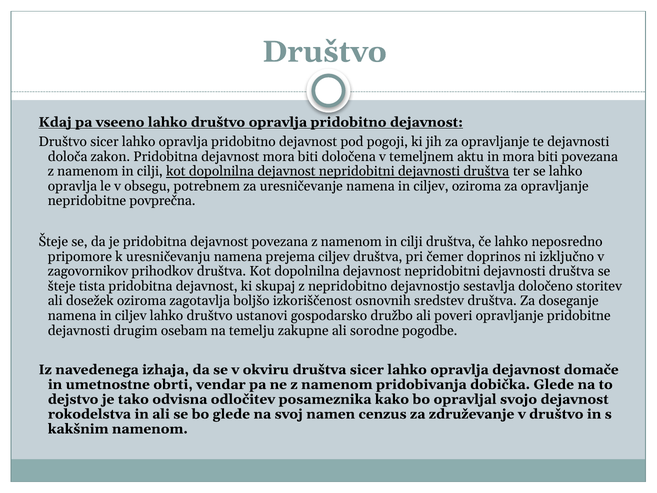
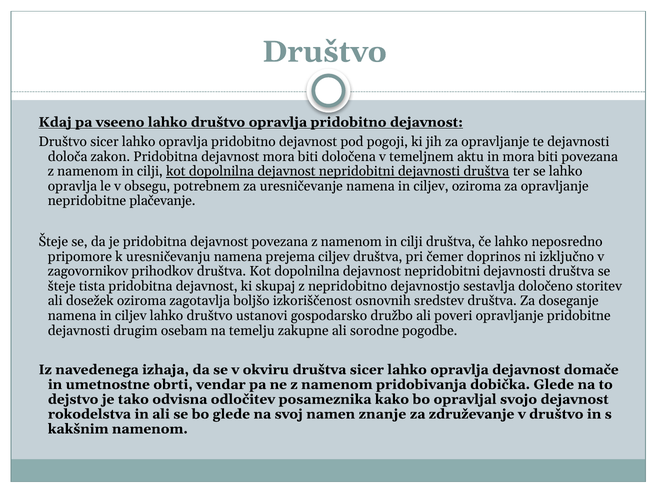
povprečna: povprečna -> plačevanje (162, 201)
cenzus: cenzus -> znanje (382, 414)
